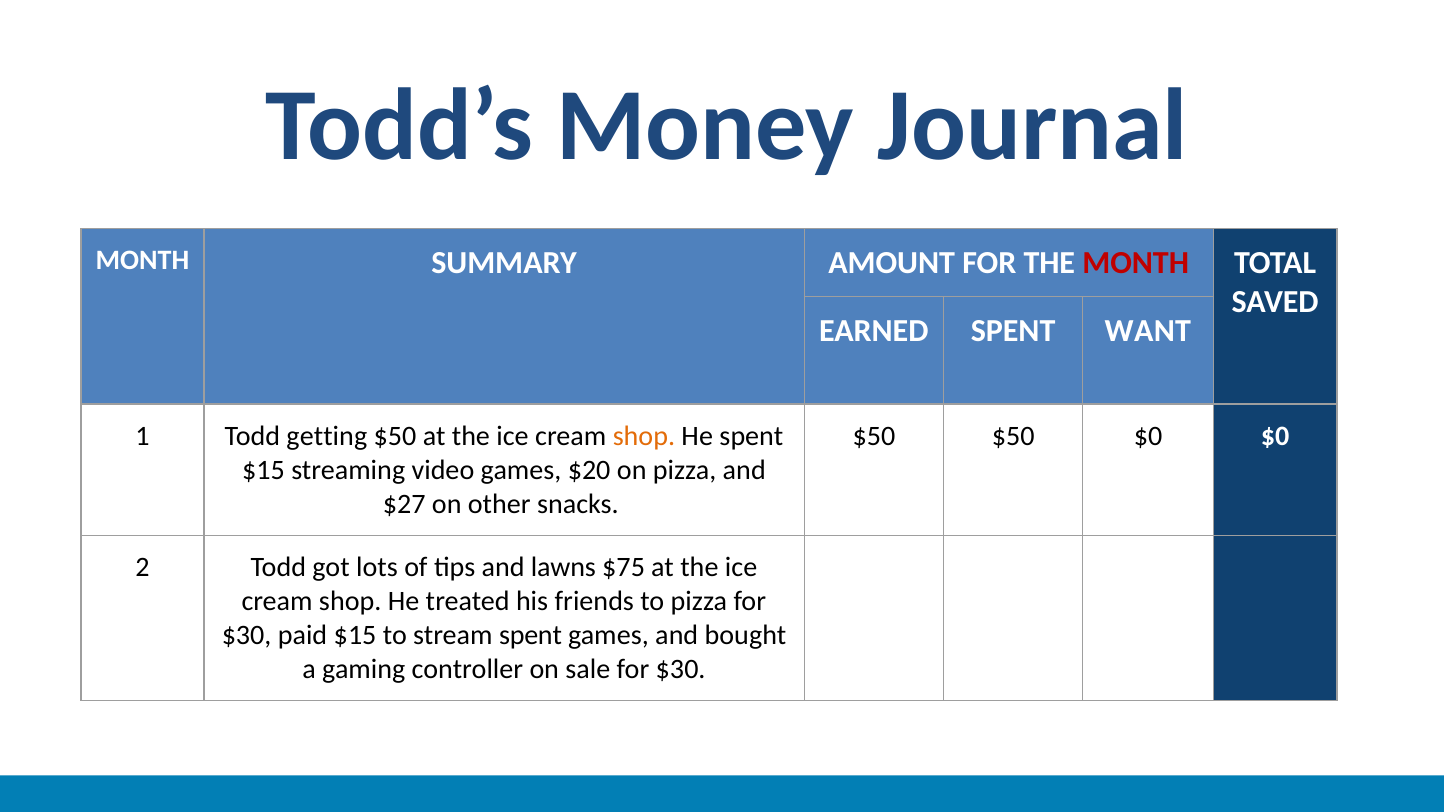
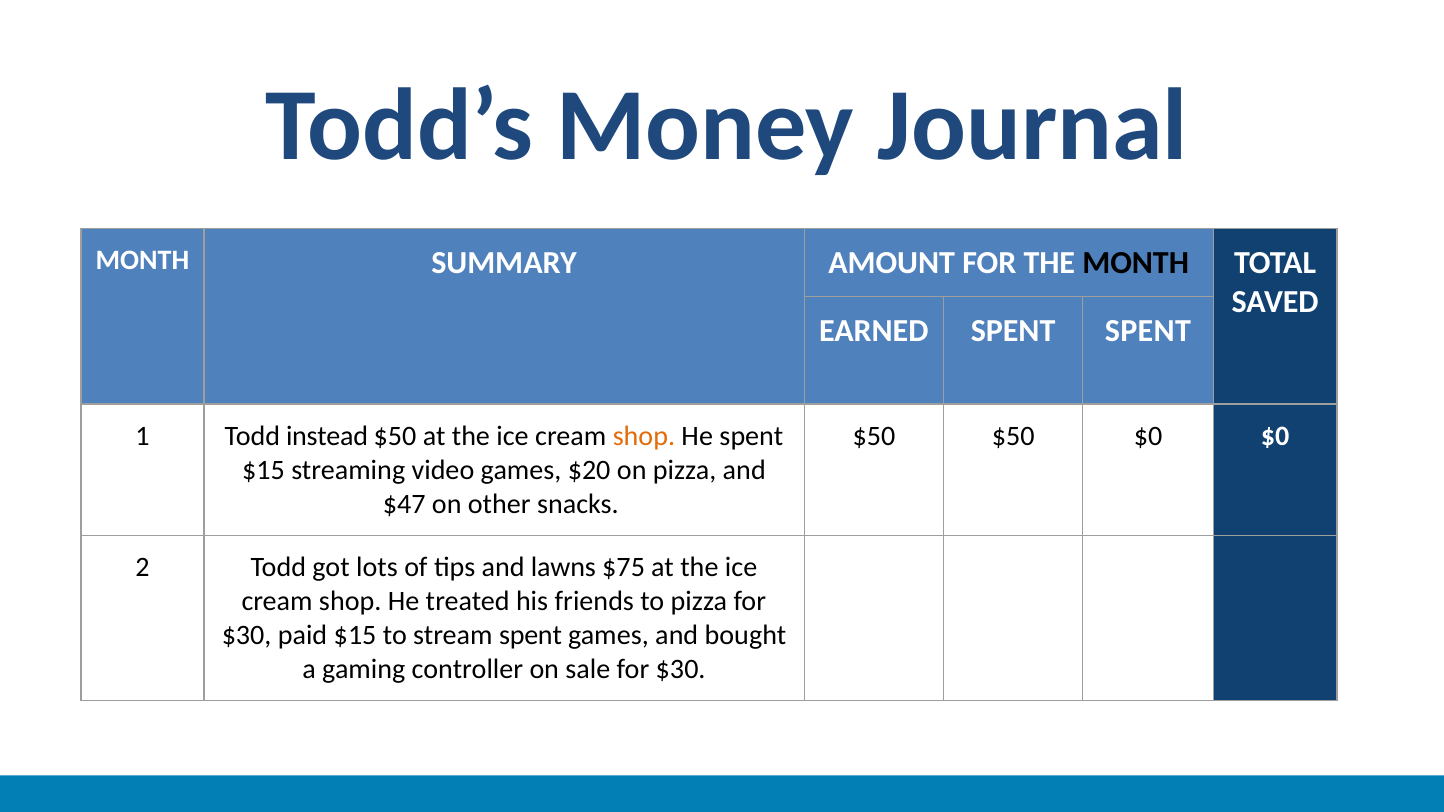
MONTH colour: red -> black (1136, 263)
SPENT WANT: WANT -> SPENT (1148, 331)
getting: getting -> instead (327, 436)
$27: $27 -> $47 (404, 504)
